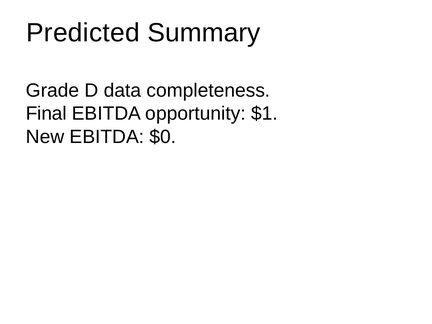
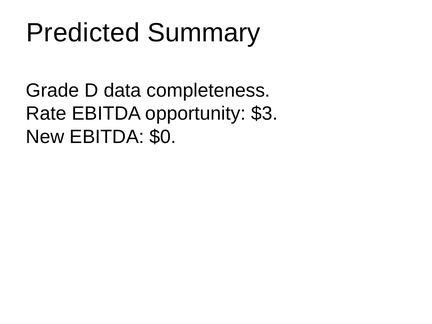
Final: Final -> Rate (46, 114)
$1: $1 -> $3 (264, 114)
